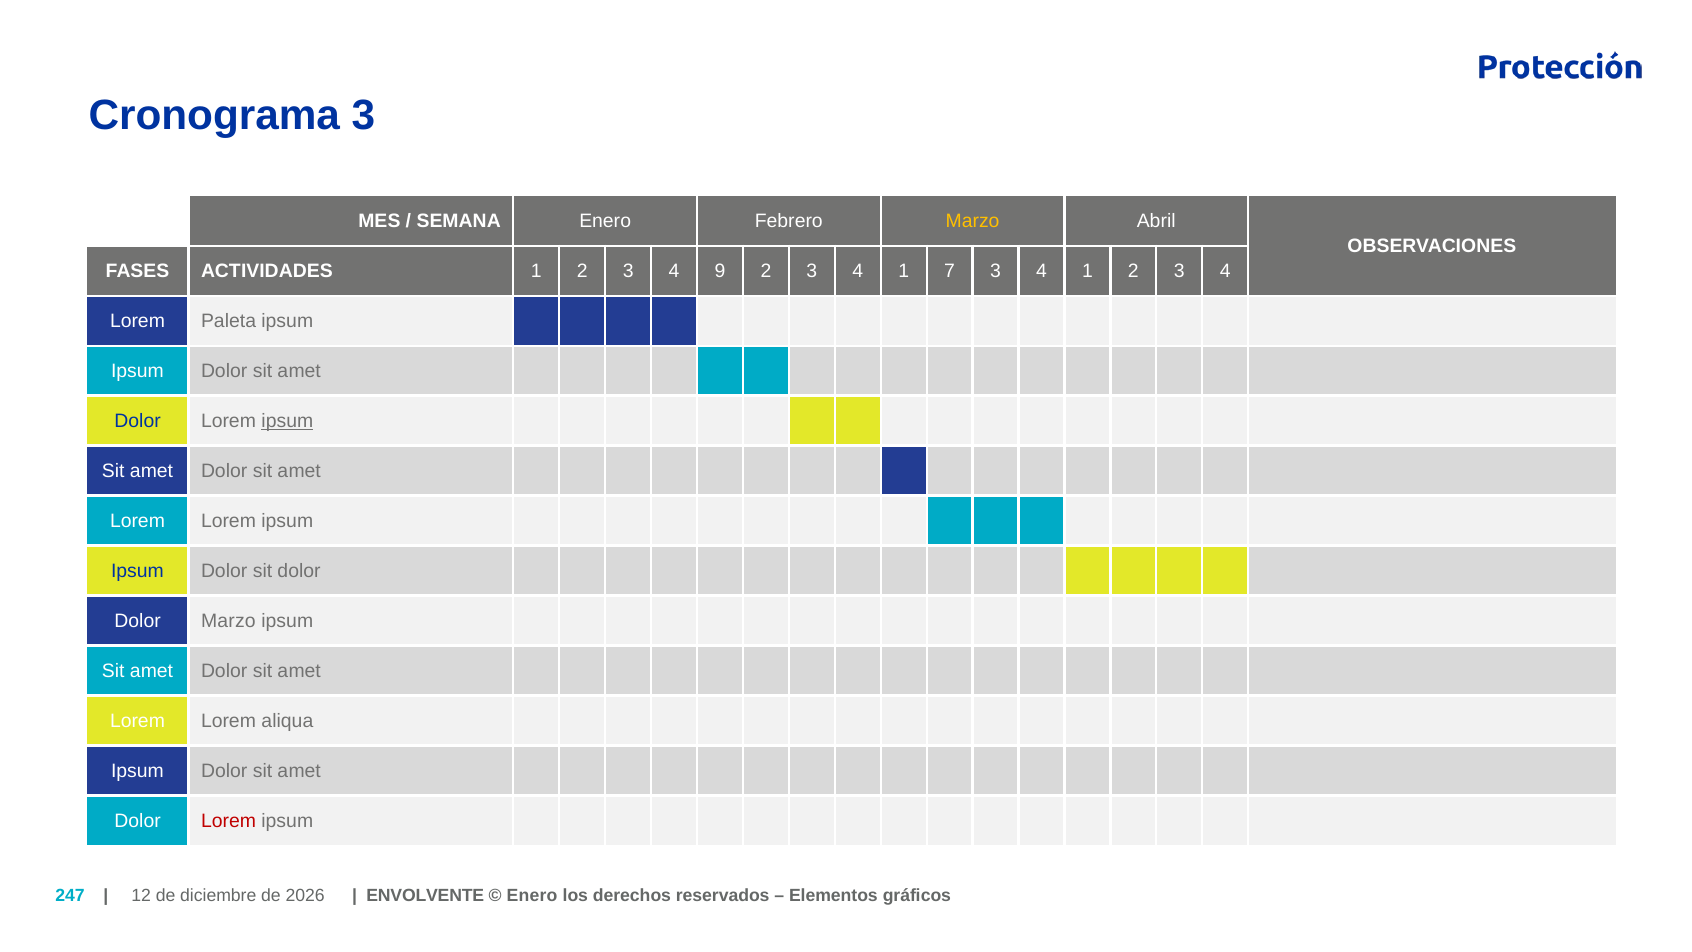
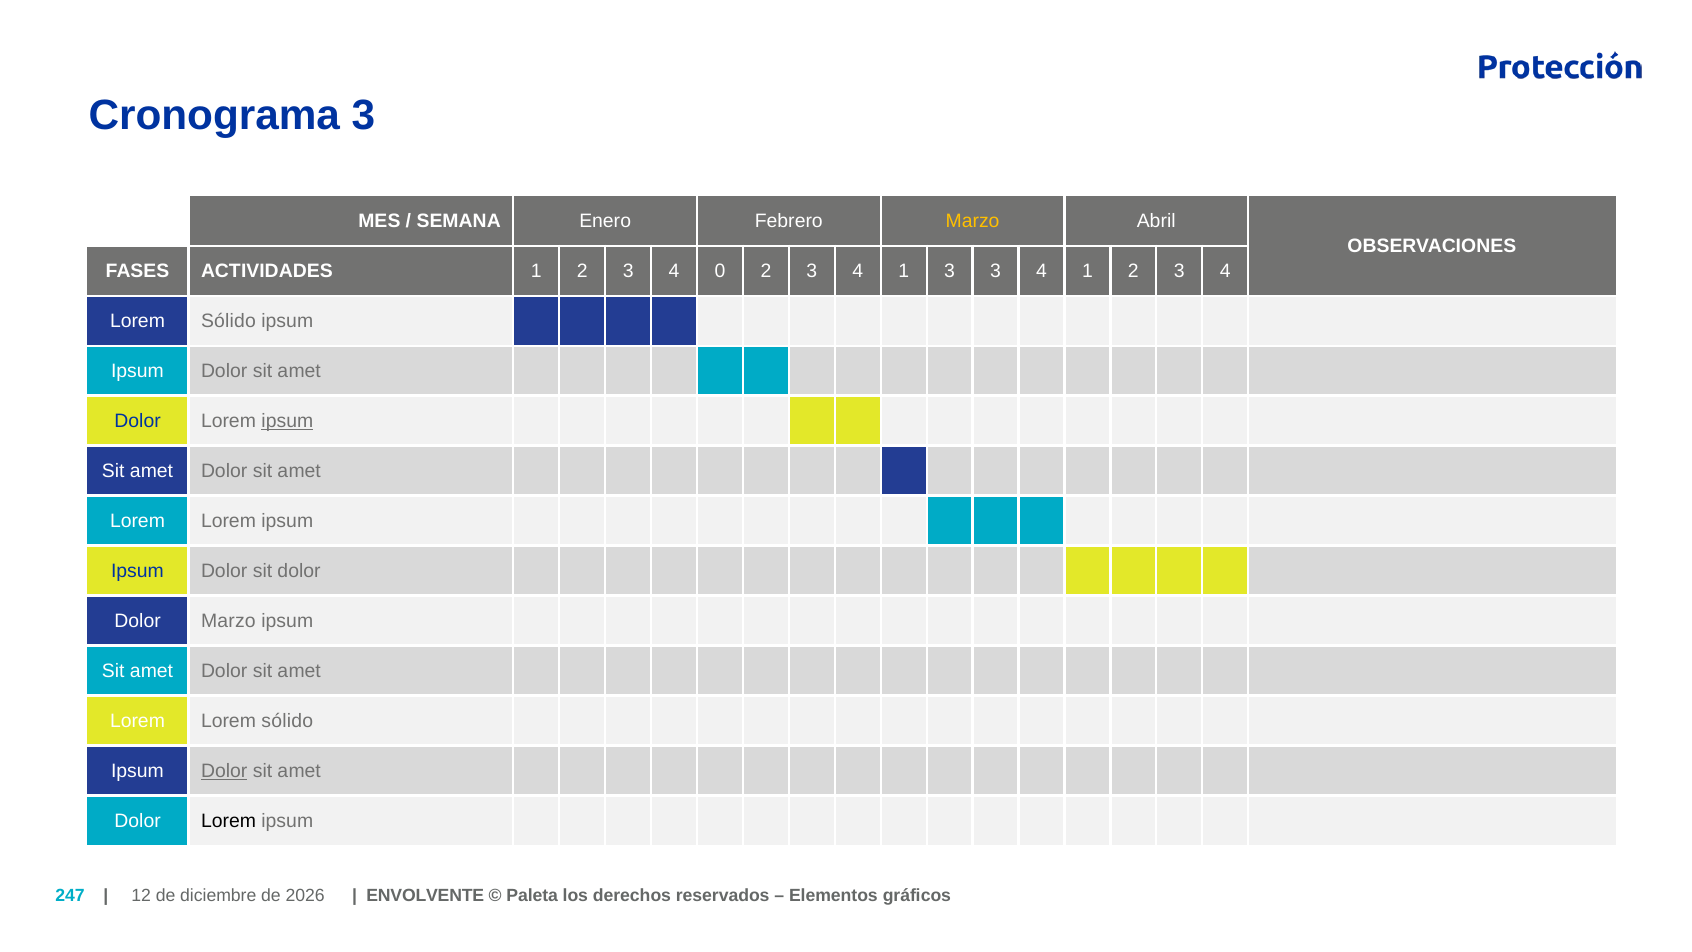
9: 9 -> 0 (720, 271)
1 7: 7 -> 3 (950, 271)
Paleta: Paleta -> Sólido (228, 321)
Lorem Lorem aliqua: aliqua -> sólido (287, 721)
Dolor underline: none -> present (224, 771)
Lorem colour: red -> black (229, 821)
Enero: Enero -> Paleta (532, 896)
